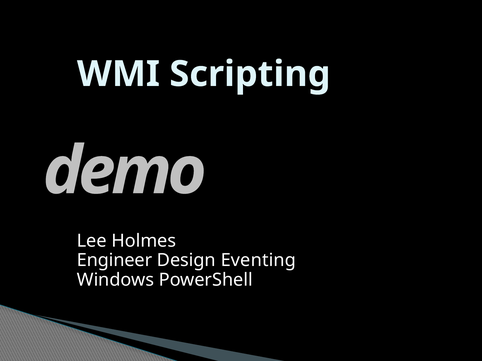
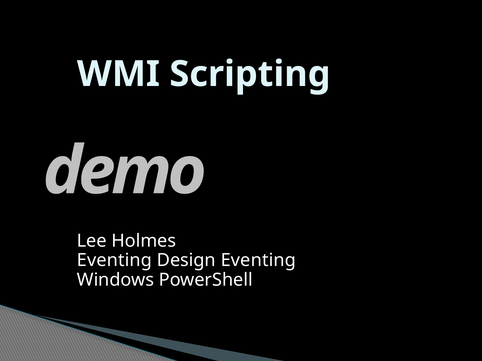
Engineer: Engineer -> Eventing (114, 261)
